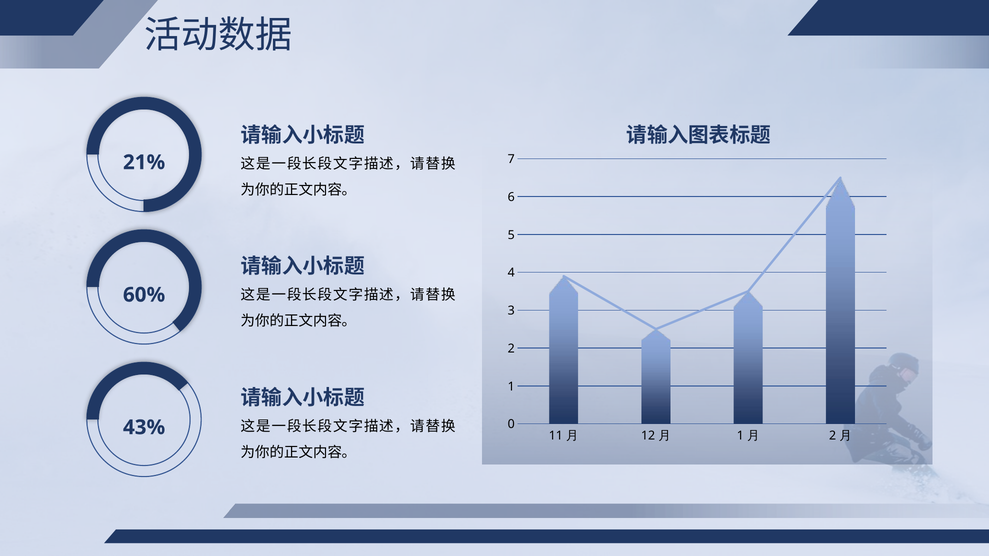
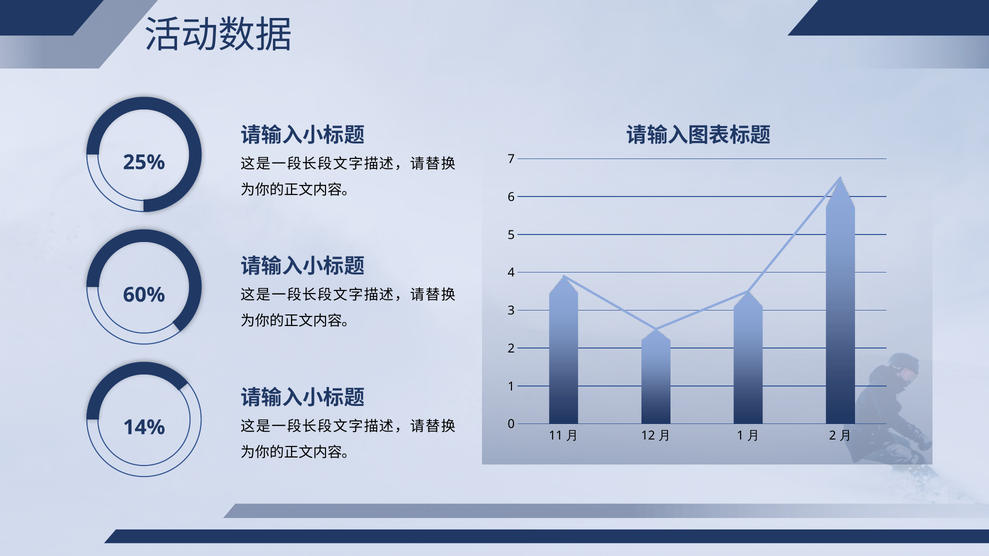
21%: 21% -> 25% (144, 162)
43%: 43% -> 14% (144, 428)
